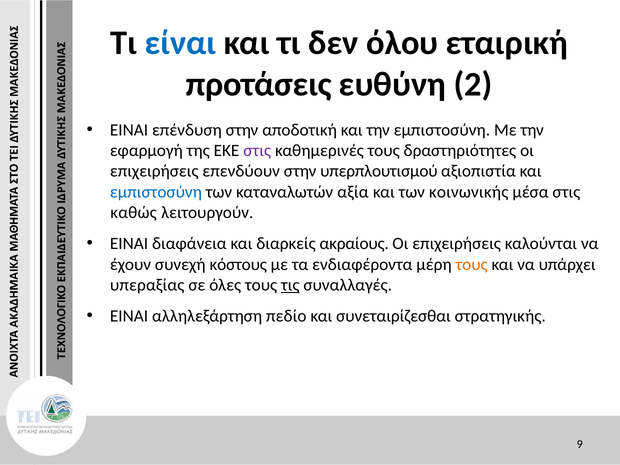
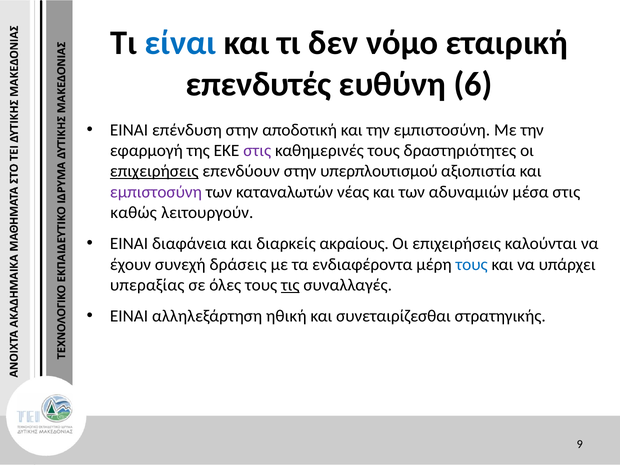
όλου: όλου -> νόμο (402, 43)
προτάσεις: προτάσεις -> επενδυτές (259, 84)
2: 2 -> 6 (473, 84)
επιχειρήσεις underline: none -> present (154, 171)
εμπιστοσύνη colour: blue -> purple (156, 192)
αξία: αξία -> νέας (353, 192)
κοινωνικής: κοινωνικής -> αδυναμιών (469, 192)
κόστους: κόστους -> δράσεις (238, 264)
τους colour: orange -> blue (472, 264)
πεδίο: πεδίο -> ηθική (286, 316)
